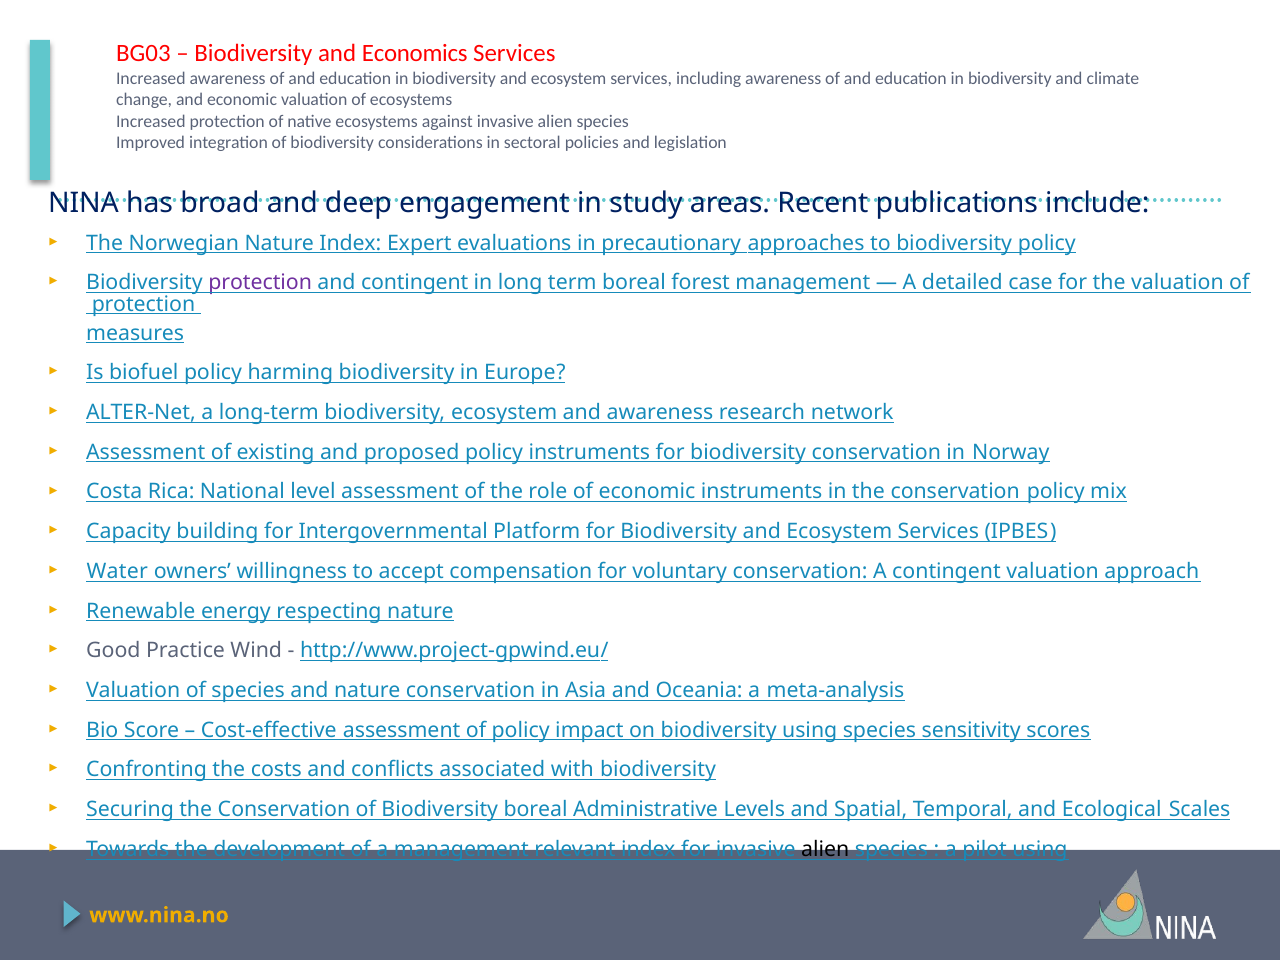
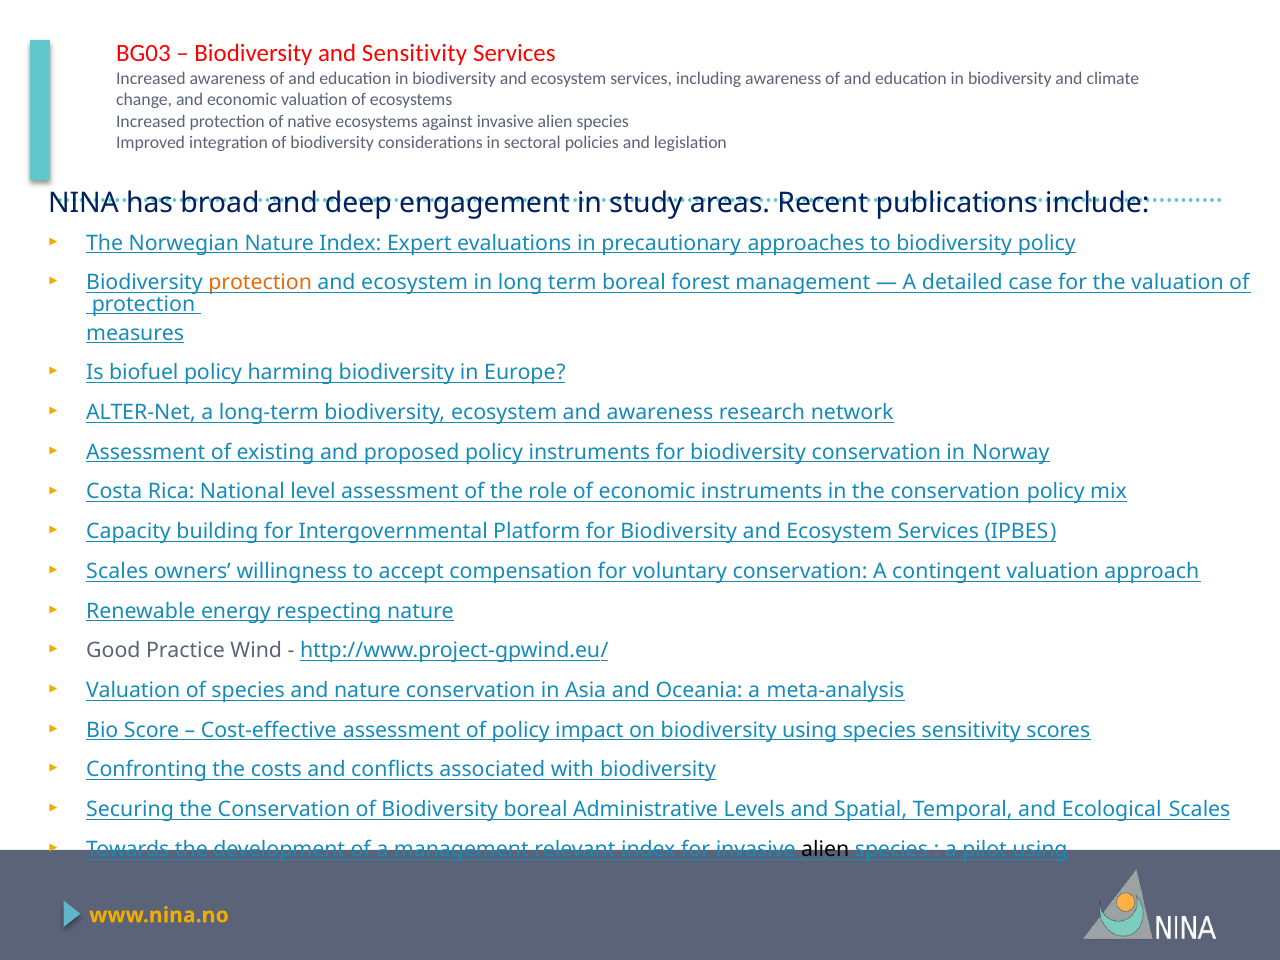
and Economics: Economics -> Sensitivity (415, 53)
protection colour: purple -> orange (260, 283)
contingent: contingent -> ecosystem (415, 283)
Water: Water -> Scales (117, 571)
